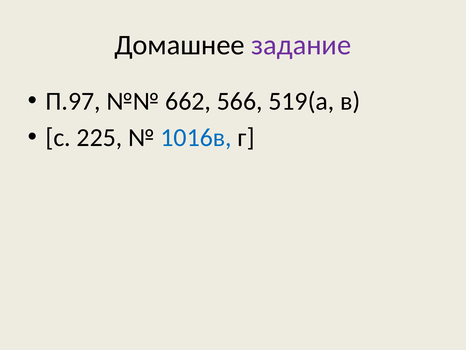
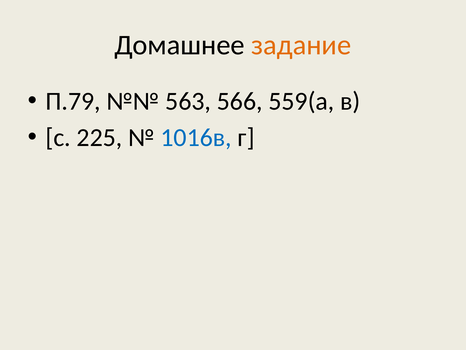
задание colour: purple -> orange (301, 45)
П.97: П.97 -> П.79 (73, 101)
662: 662 -> 563 (188, 101)
519(а: 519(а -> 559(а (301, 101)
